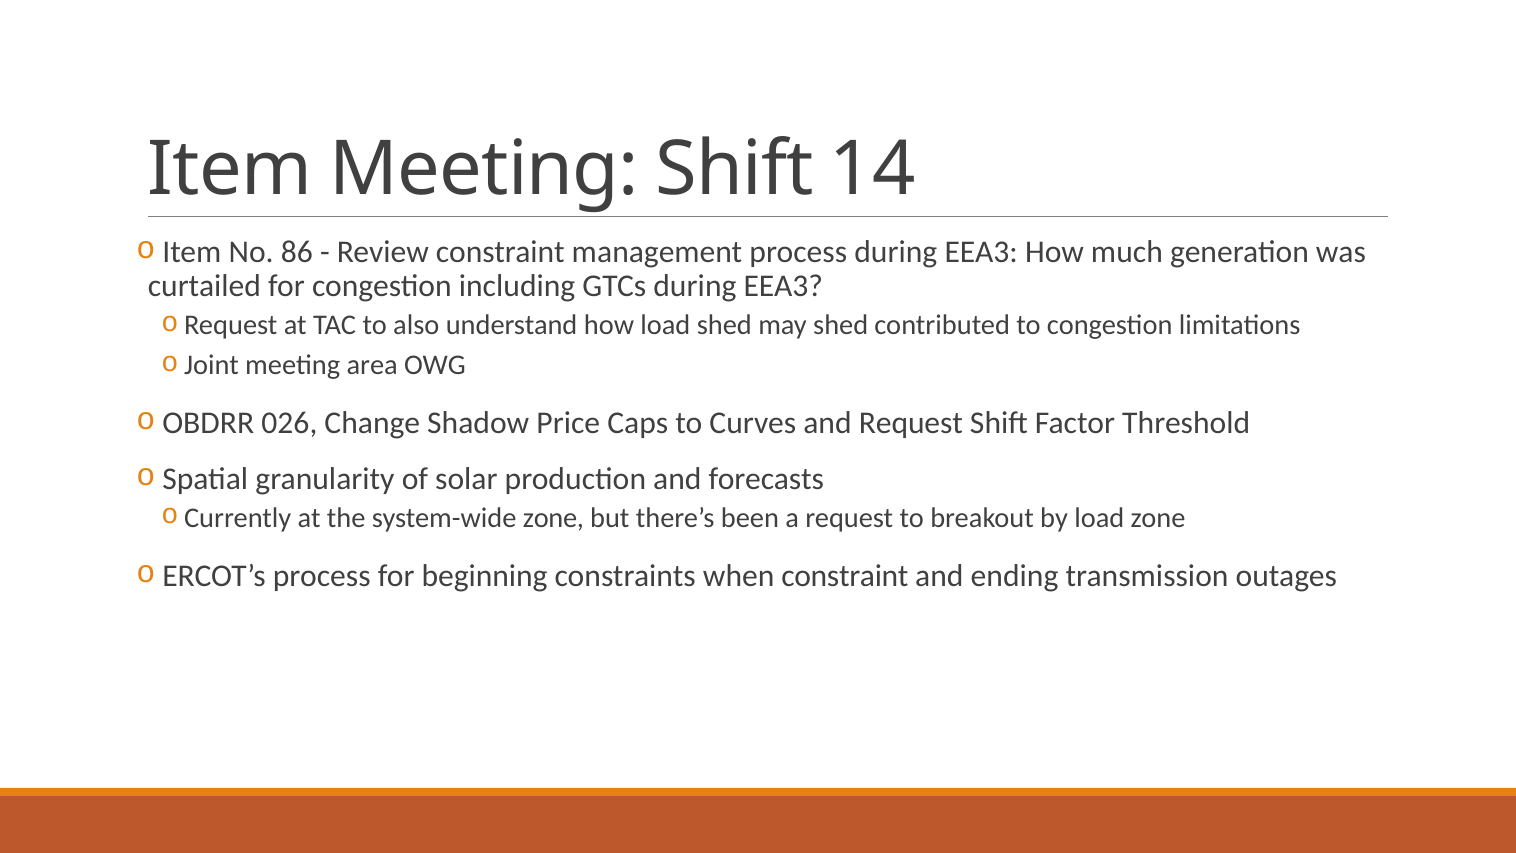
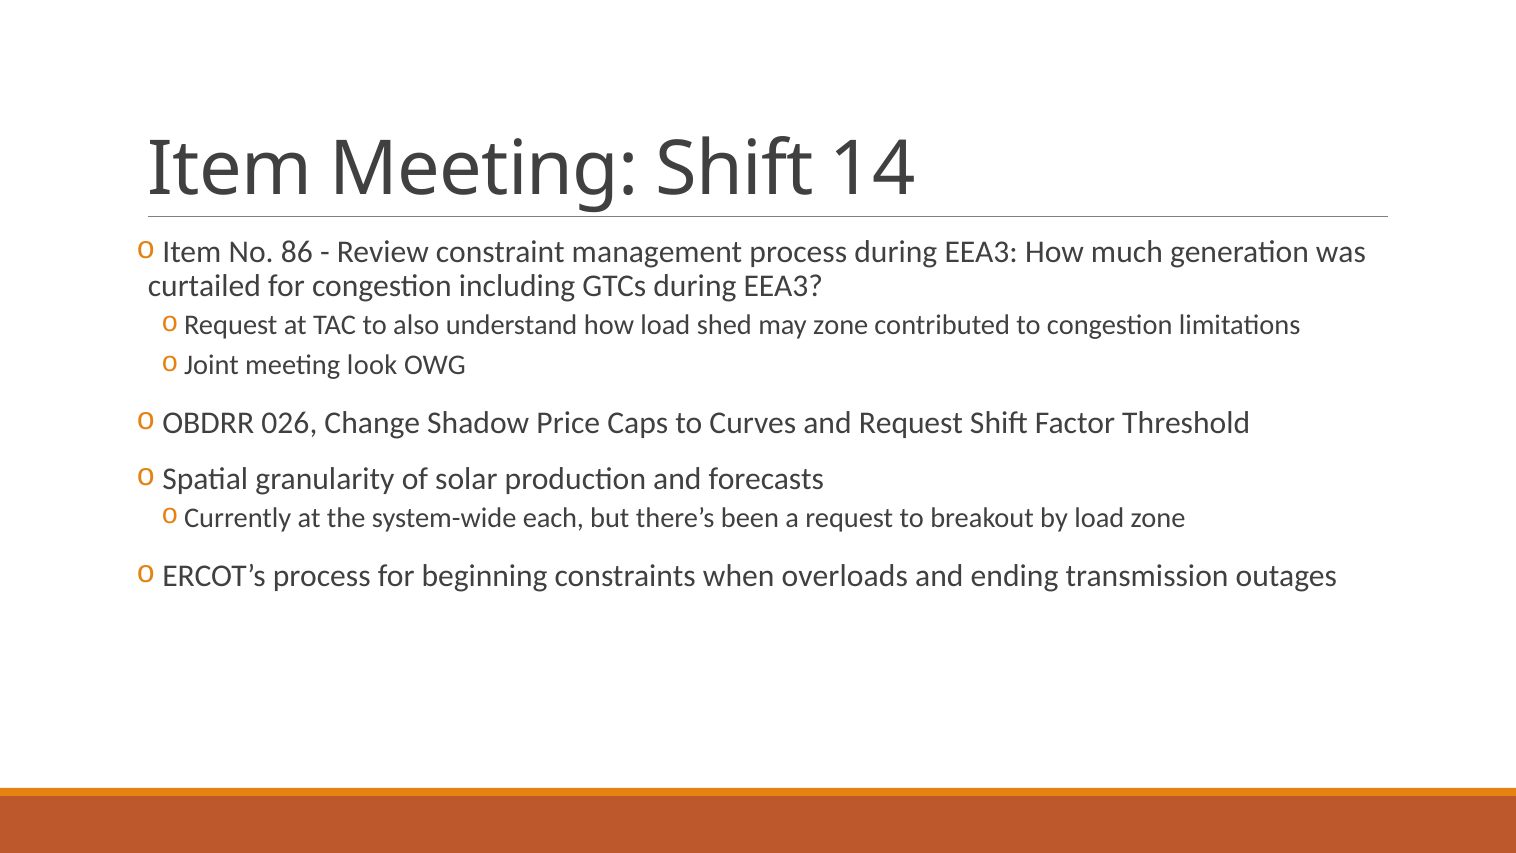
may shed: shed -> zone (841, 325)
area: area -> look (372, 365)
system-wide zone: zone -> each (553, 518)
when constraint: constraint -> overloads (845, 575)
